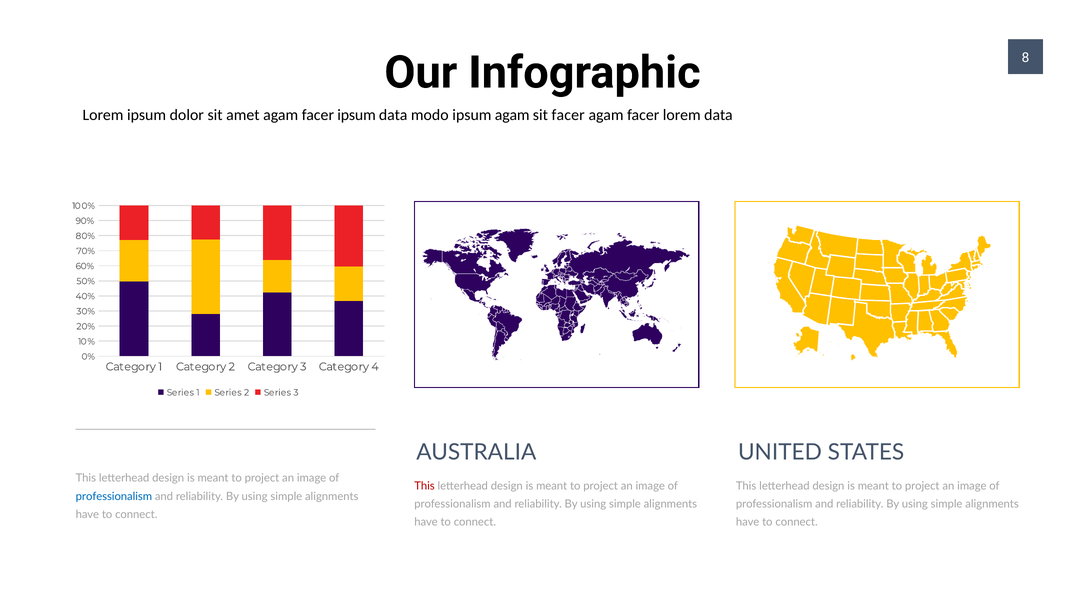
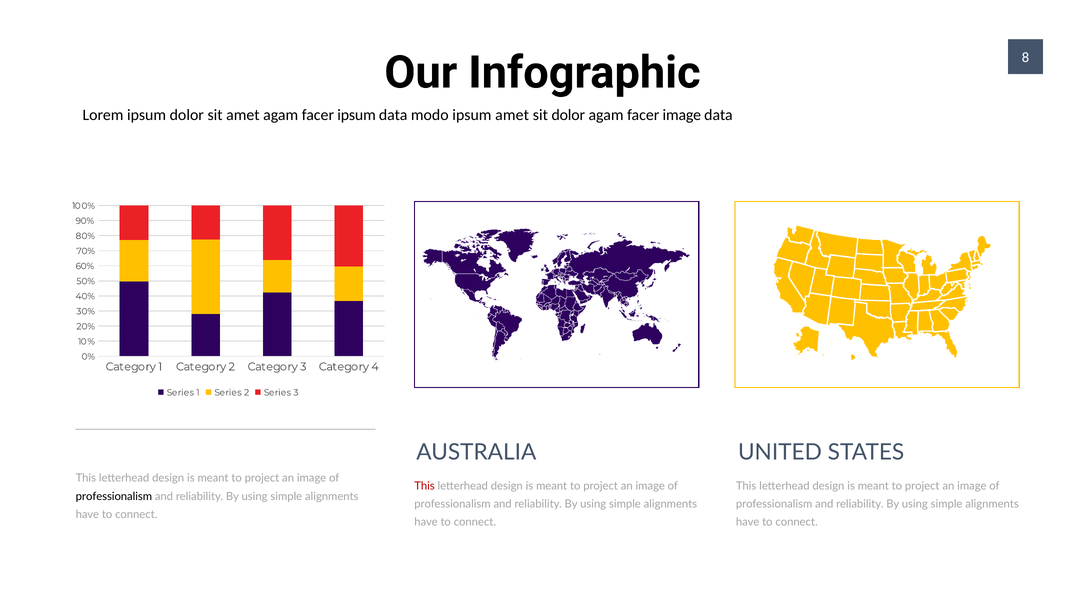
ipsum agam: agam -> amet (512, 115)
sit facer: facer -> dolor (568, 115)
facer lorem: lorem -> image (682, 115)
professionalism colour: blue -> black (114, 497)
